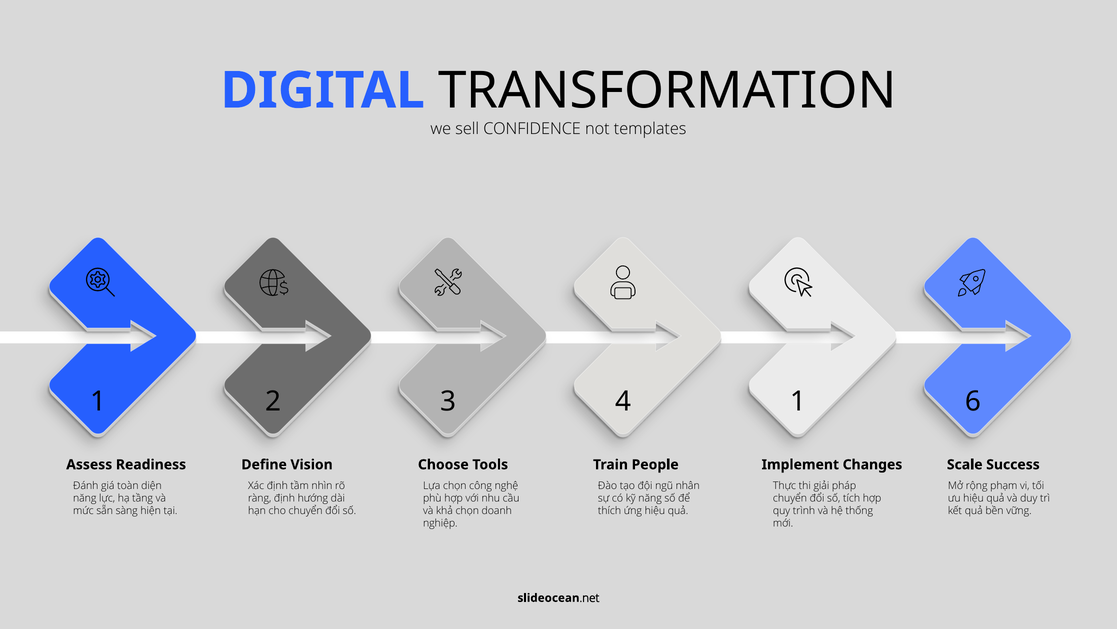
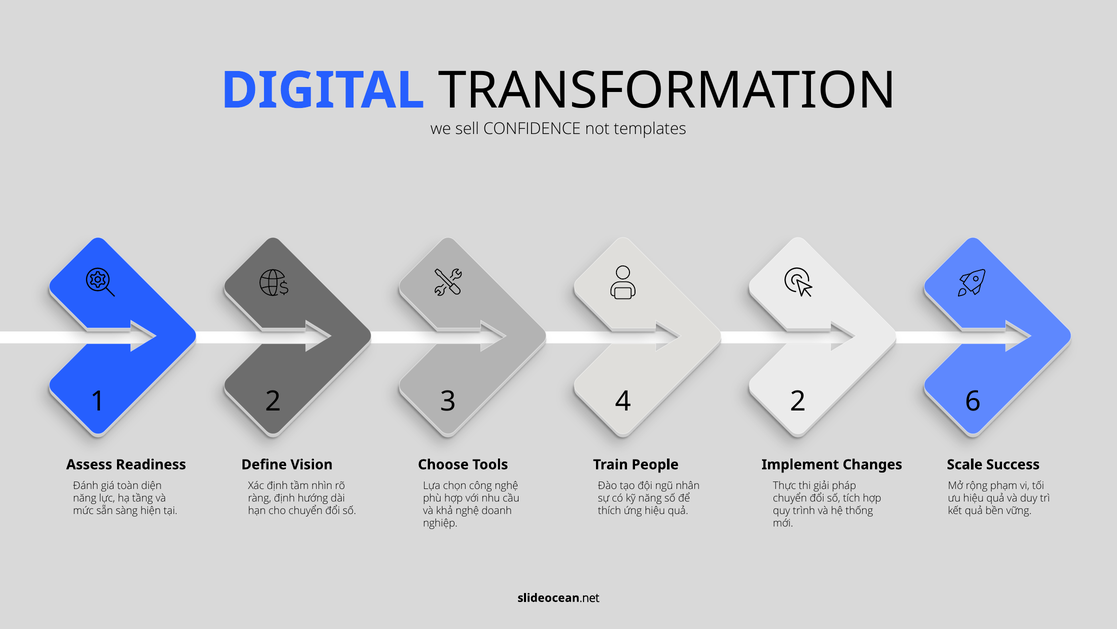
4 1: 1 -> 2 (798, 401)
khả chọn: chọn -> nghệ (467, 510)
